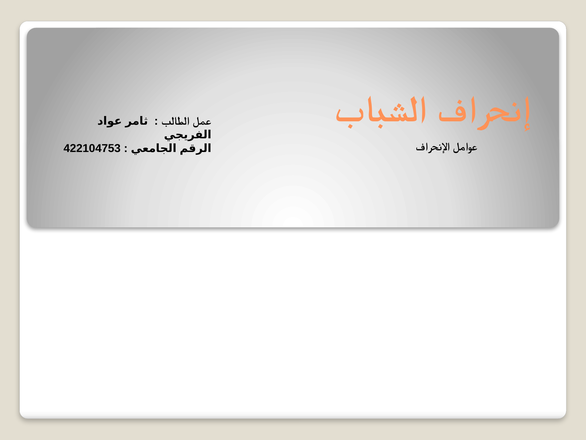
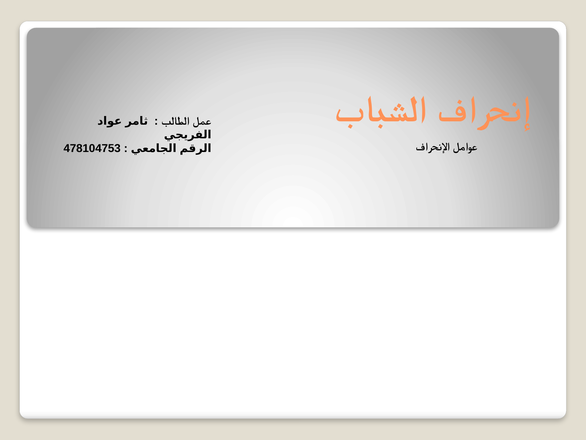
422104753: 422104753 -> 478104753 (92, 148)
